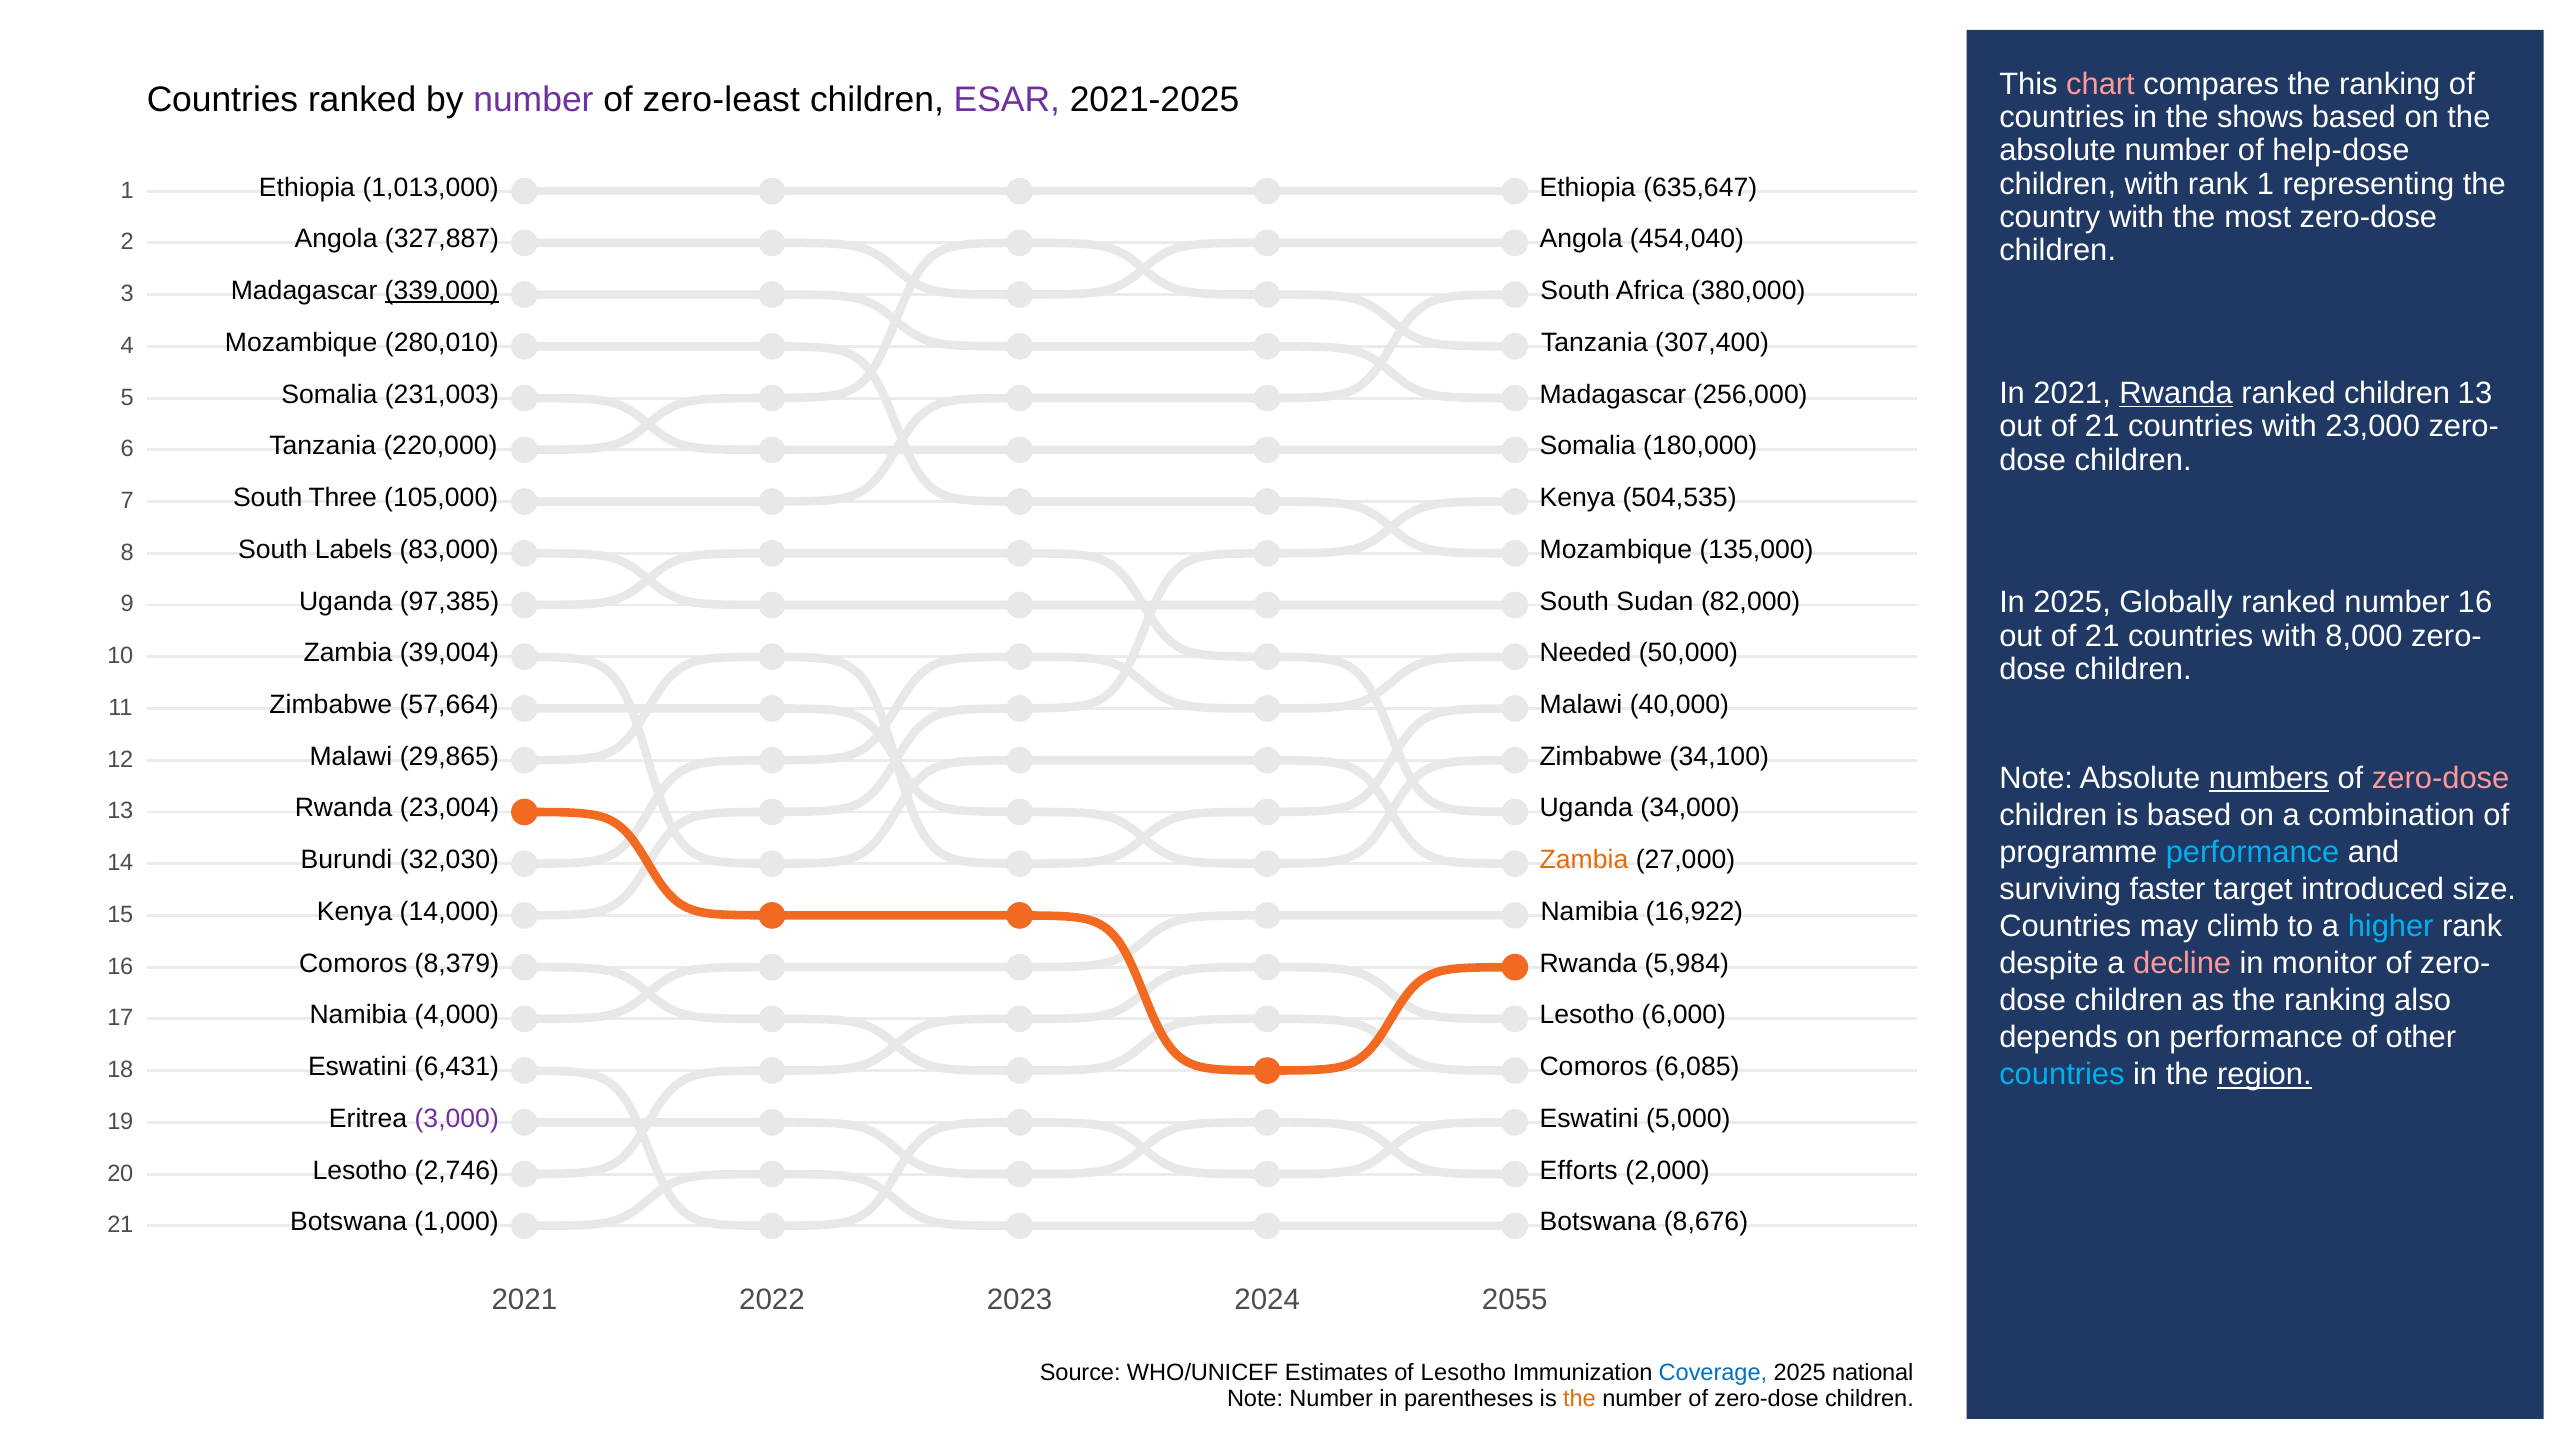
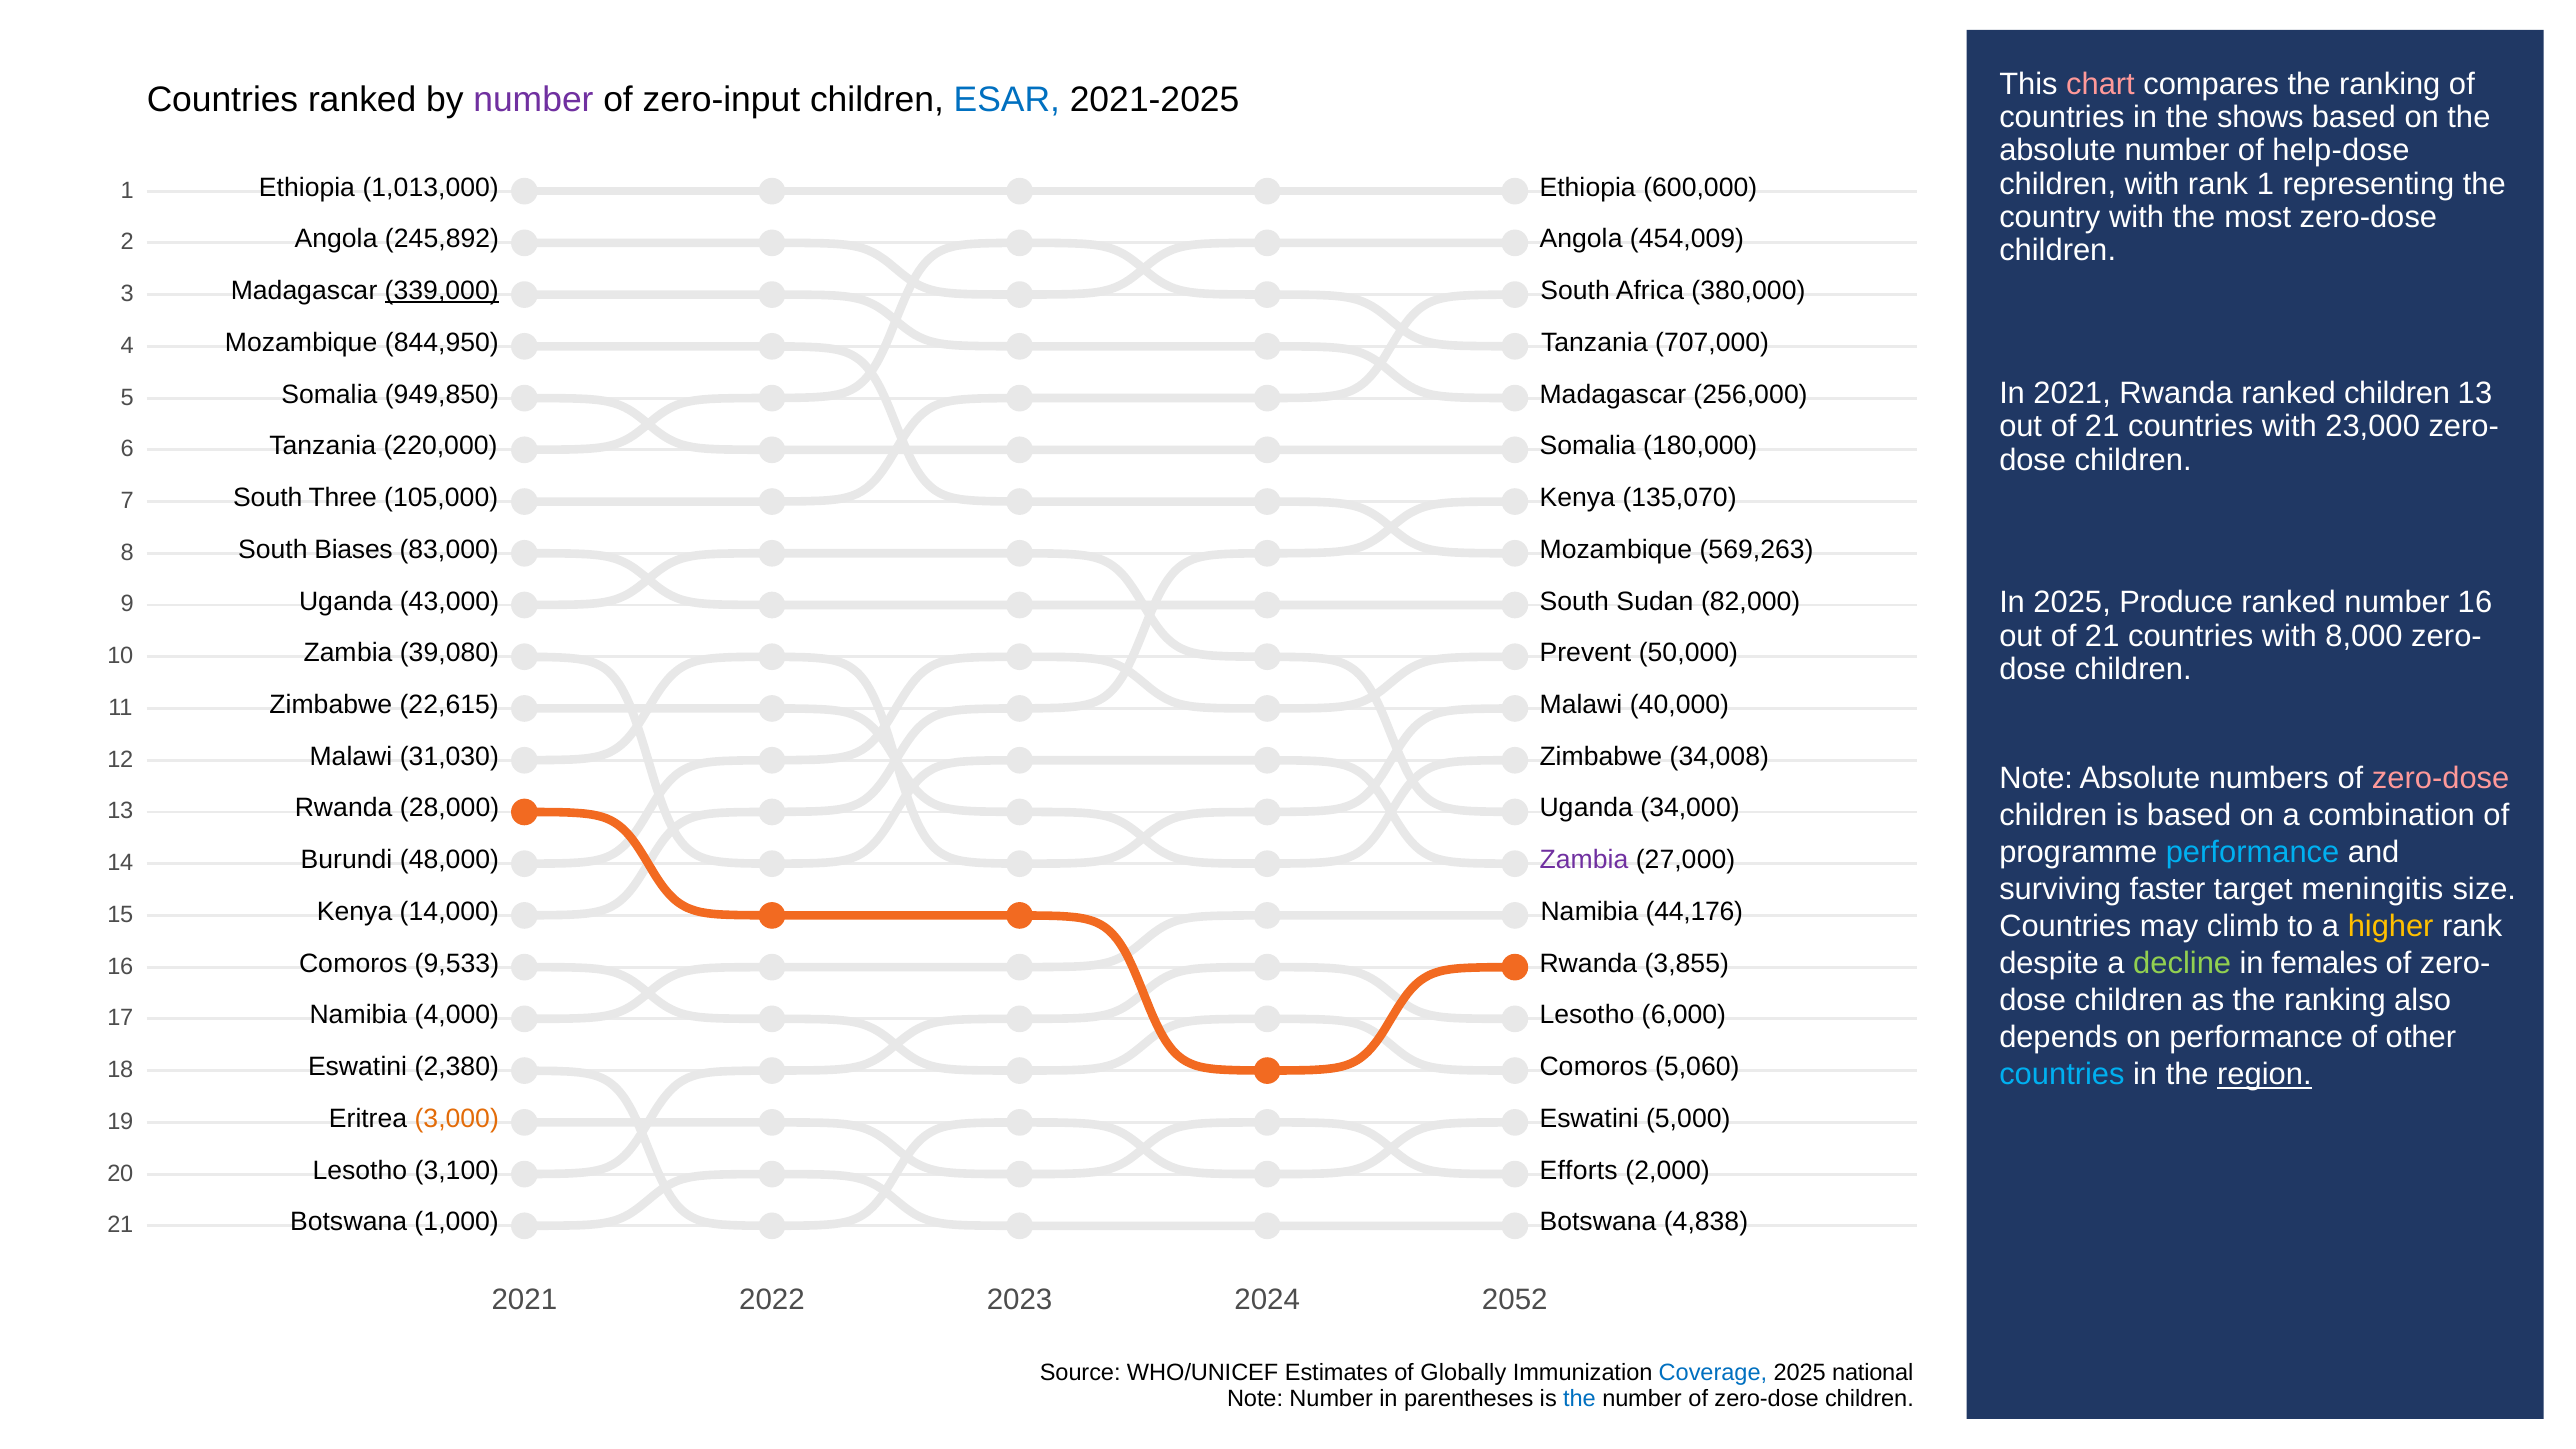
zero-least: zero-least -> zero-input (721, 100)
ESAR colour: purple -> blue (1007, 100)
635,647: 635,647 -> 600,000 (1700, 187)
327,887: 327,887 -> 245,892 (442, 239)
454,040: 454,040 -> 454,009 (1687, 239)
280,010: 280,010 -> 844,950 (442, 343)
307,400: 307,400 -> 707,000 (1712, 343)
Rwanda underline: present -> none (2176, 393)
231,003: 231,003 -> 949,850 (442, 394)
504,535: 504,535 -> 135,070 (1680, 498)
Labels: Labels -> Biases (354, 550)
135,000: 135,000 -> 569,263 (1757, 550)
Globally: Globally -> Produce (2176, 603)
97,385: 97,385 -> 43,000 (449, 601)
39,004: 39,004 -> 39,080 (449, 653)
Needed: Needed -> Prevent (1585, 653)
57,664: 57,664 -> 22,615 (449, 705)
29,865: 29,865 -> 31,030 (449, 757)
34,100: 34,100 -> 34,008 (1719, 757)
numbers underline: present -> none (2269, 778)
23,004: 23,004 -> 28,000 (450, 808)
32,030: 32,030 -> 48,000 (449, 860)
Zambia colour: orange -> purple (1584, 860)
introduced: introduced -> meningitis (2373, 889)
16,922: 16,922 -> 44,176 (1694, 912)
higher colour: light blue -> yellow (2391, 926)
decline colour: pink -> light green (2182, 963)
monitor: monitor -> females (2325, 963)
8,379: 8,379 -> 9,533 (457, 963)
5,984: 5,984 -> 3,855 (1687, 963)
6,431: 6,431 -> 2,380 (457, 1067)
6,085: 6,085 -> 5,060 (1697, 1067)
3,000 colour: purple -> orange (457, 1119)
2,746: 2,746 -> 3,100 (457, 1170)
8,676: 8,676 -> 4,838 (1706, 1222)
2055: 2055 -> 2052 (1515, 1300)
of Lesotho: Lesotho -> Globally (1463, 1373)
the colour: orange -> blue (1579, 1398)
